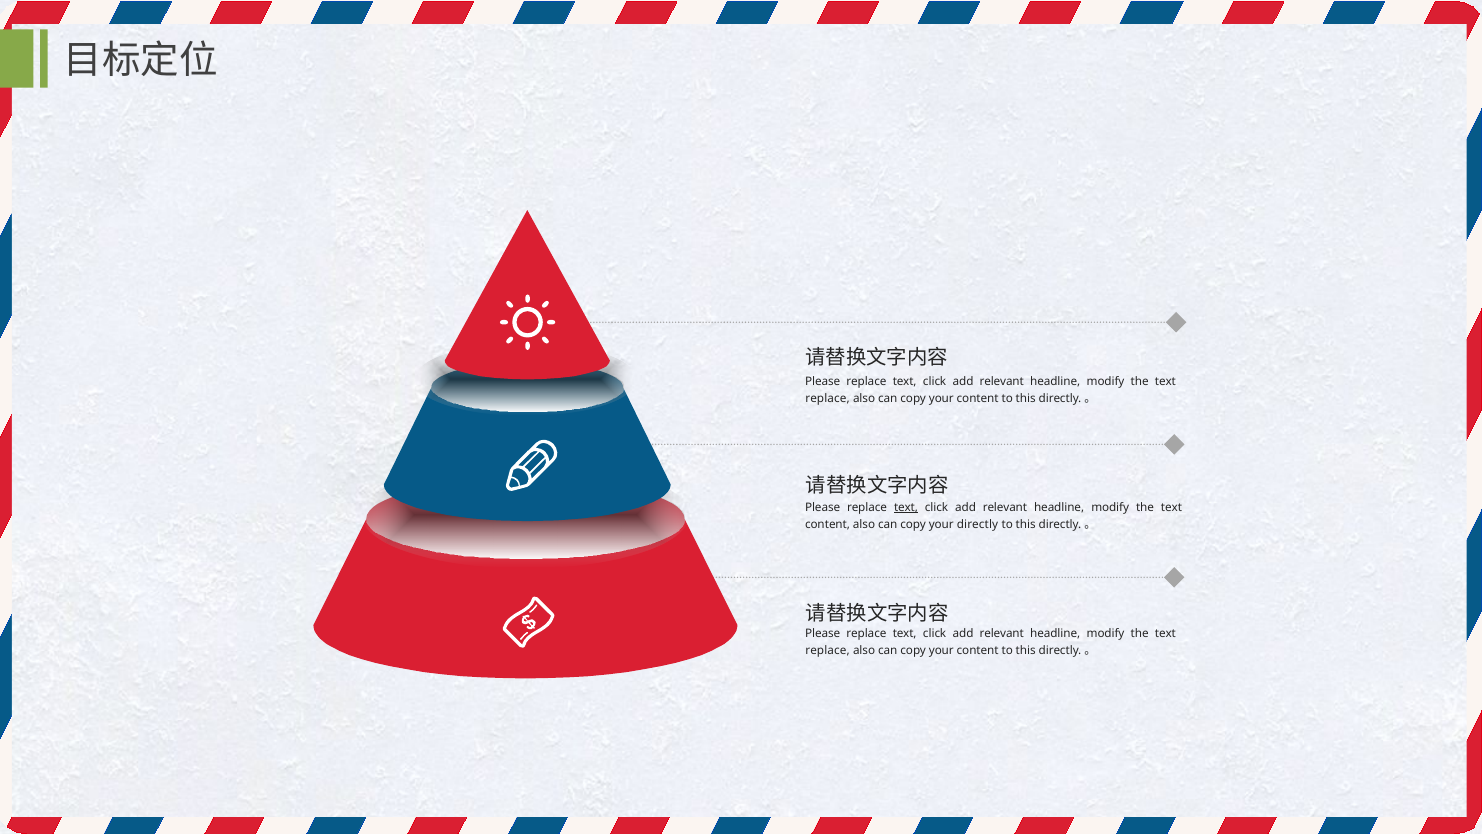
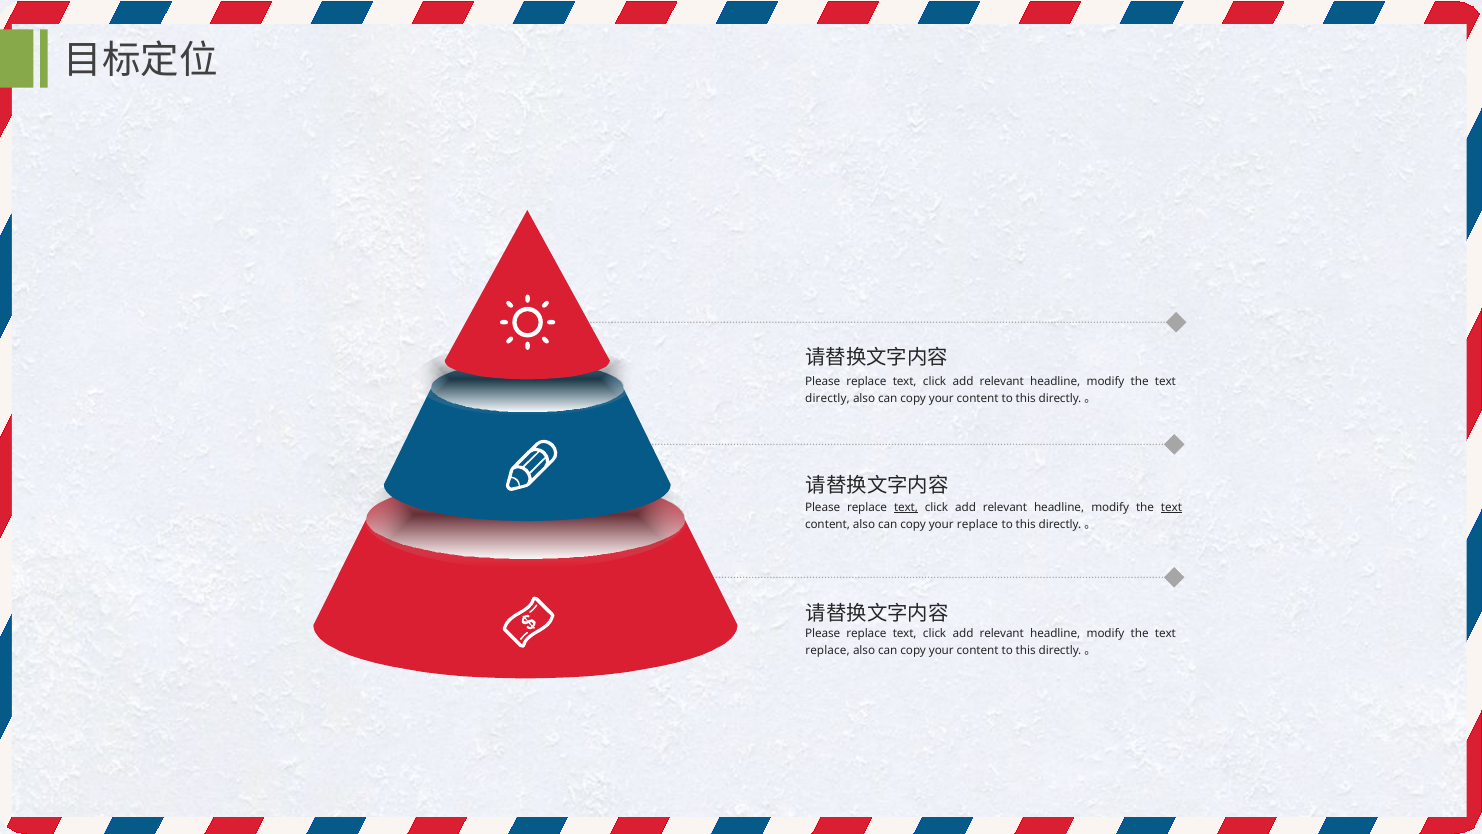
replace: replace -> directly (828, 398)
text underline: none -> present (1171, 508)
your directly: directly -> replace (978, 524)
